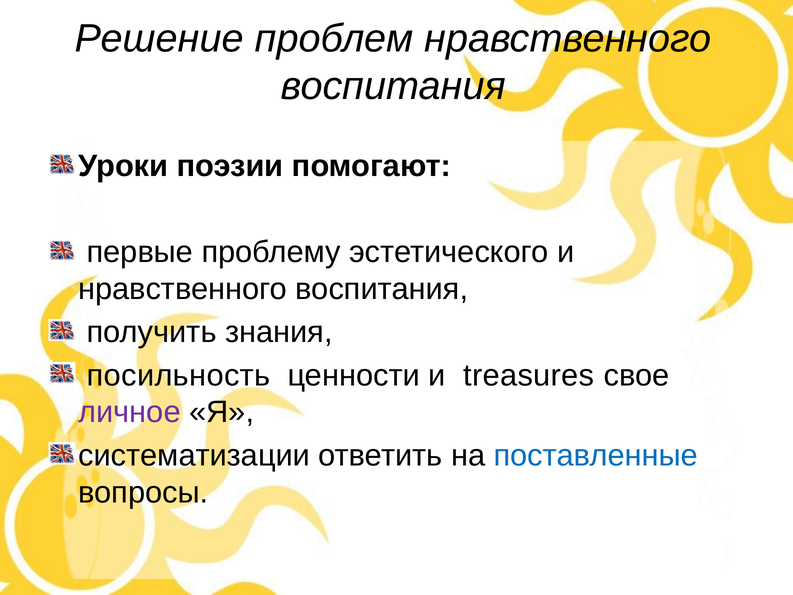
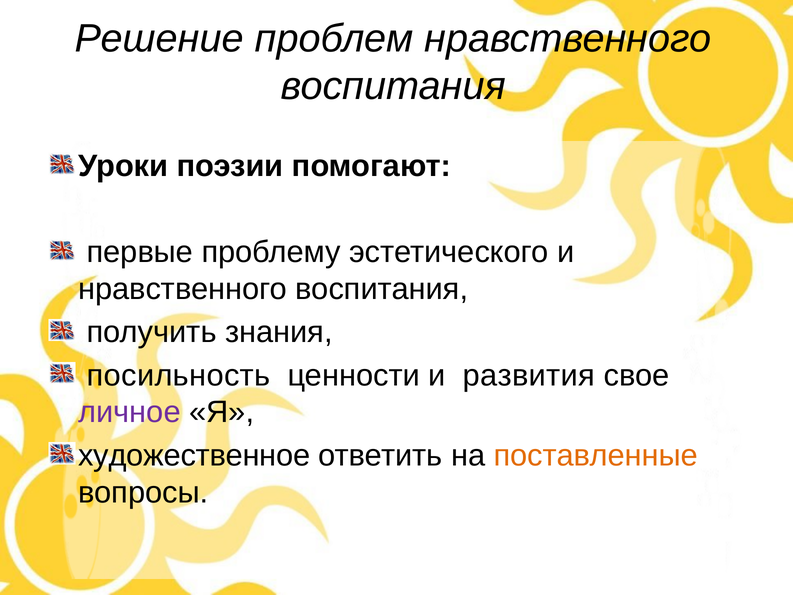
treasures: treasures -> развития (529, 375)
систематизации: систематизации -> художественное (194, 455)
поставленные colour: blue -> orange (596, 455)
